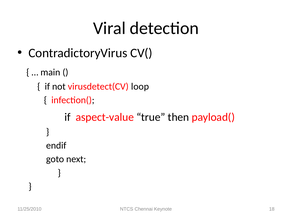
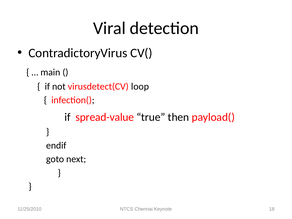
aspect-value: aspect-value -> spread-value (105, 117)
